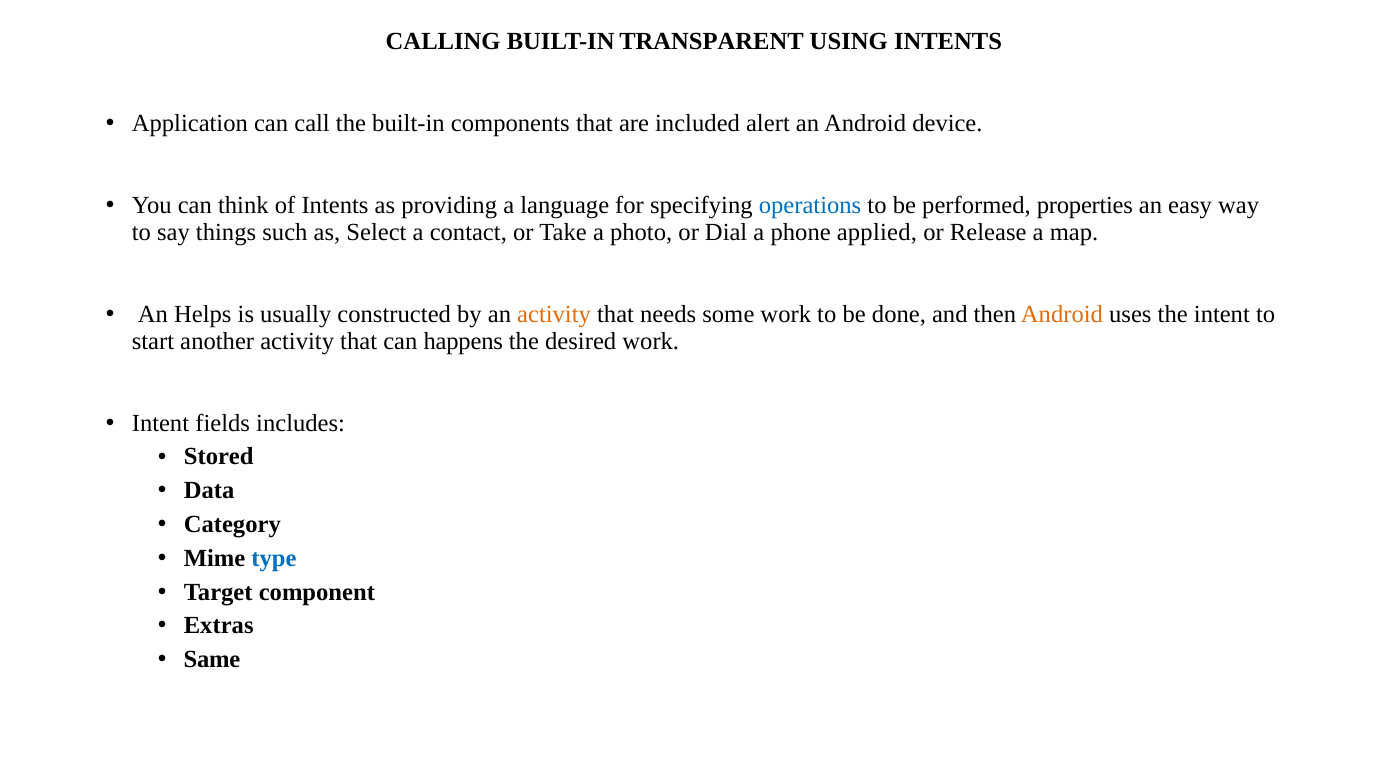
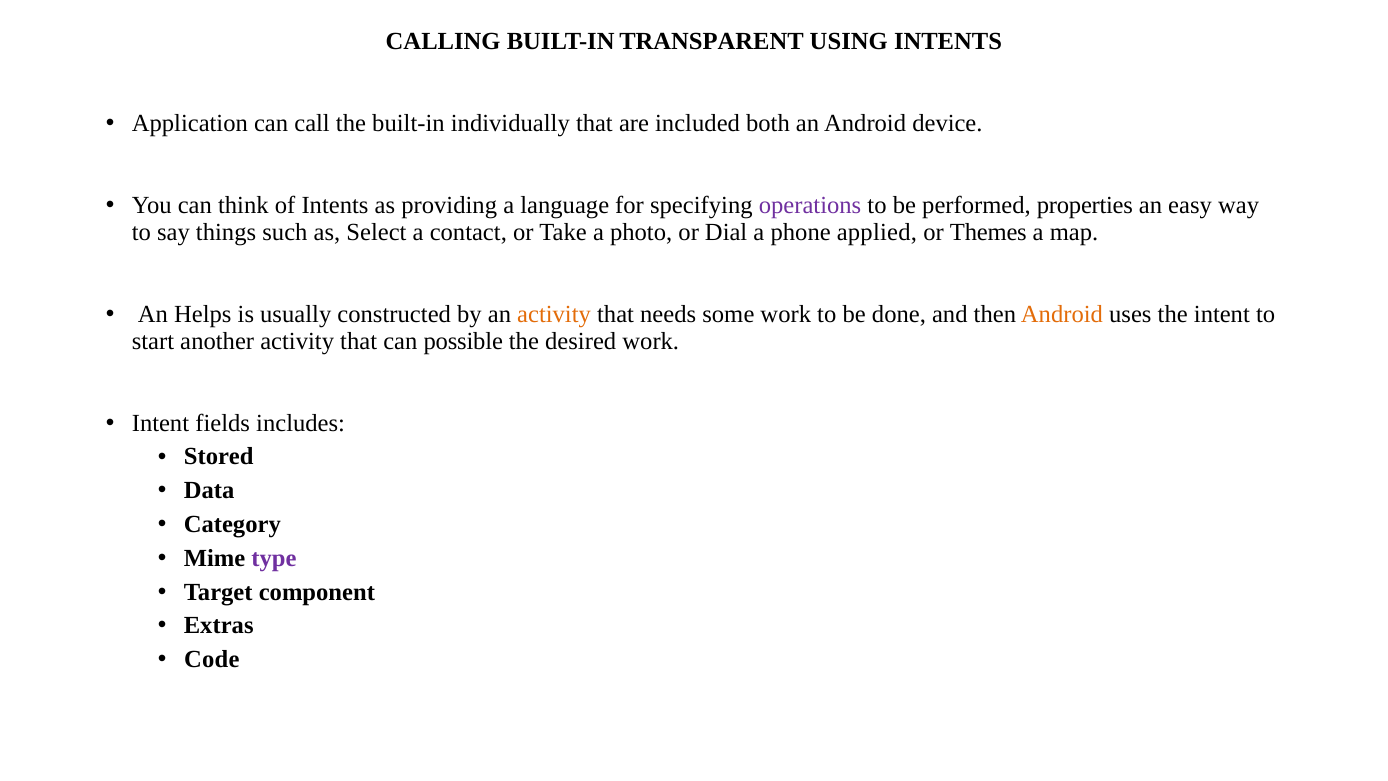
components: components -> individually (510, 124)
alert: alert -> both (768, 124)
operations colour: blue -> purple (810, 206)
Release: Release -> Themes (988, 232)
happens: happens -> possible (463, 341)
type colour: blue -> purple (274, 558)
Same: Same -> Code (212, 659)
